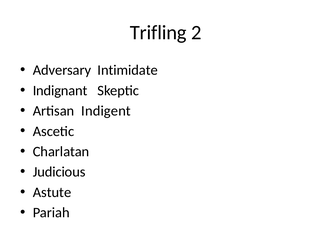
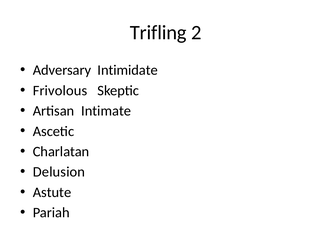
Indignant: Indignant -> Frivolous (60, 91)
Indigent: Indigent -> Intimate (106, 111)
Judicious: Judicious -> Delusion (59, 172)
